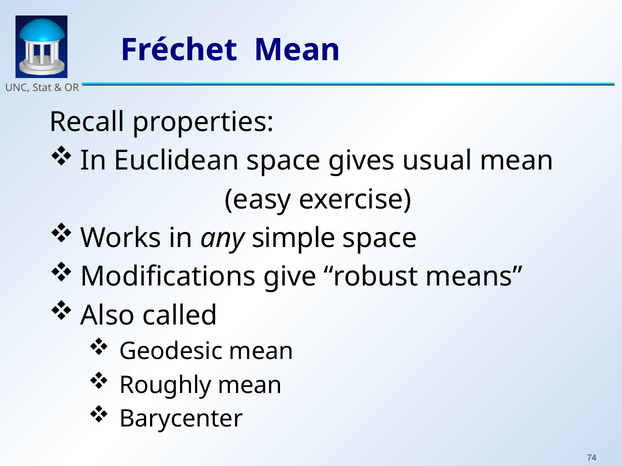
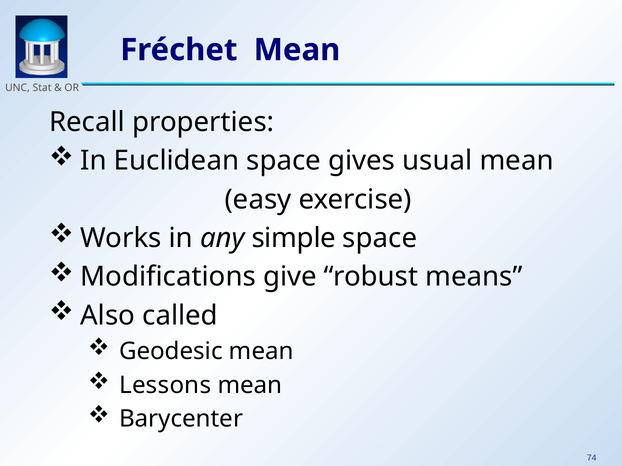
Roughly: Roughly -> Lessons (165, 385)
